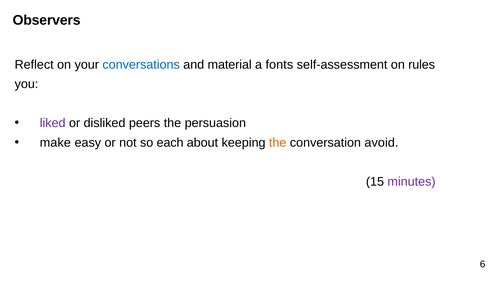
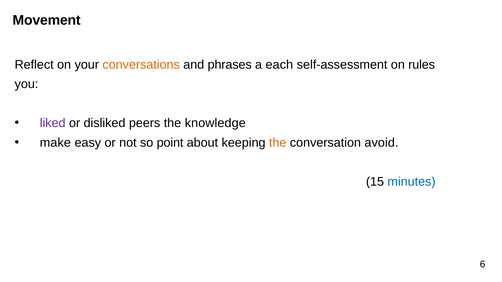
Observers: Observers -> Movement (47, 20)
conversations colour: blue -> orange (141, 65)
material: material -> phrases (230, 65)
fonts: fonts -> each (279, 65)
persuasion: persuasion -> knowledge (215, 123)
each: each -> point (170, 143)
minutes colour: purple -> blue (412, 182)
